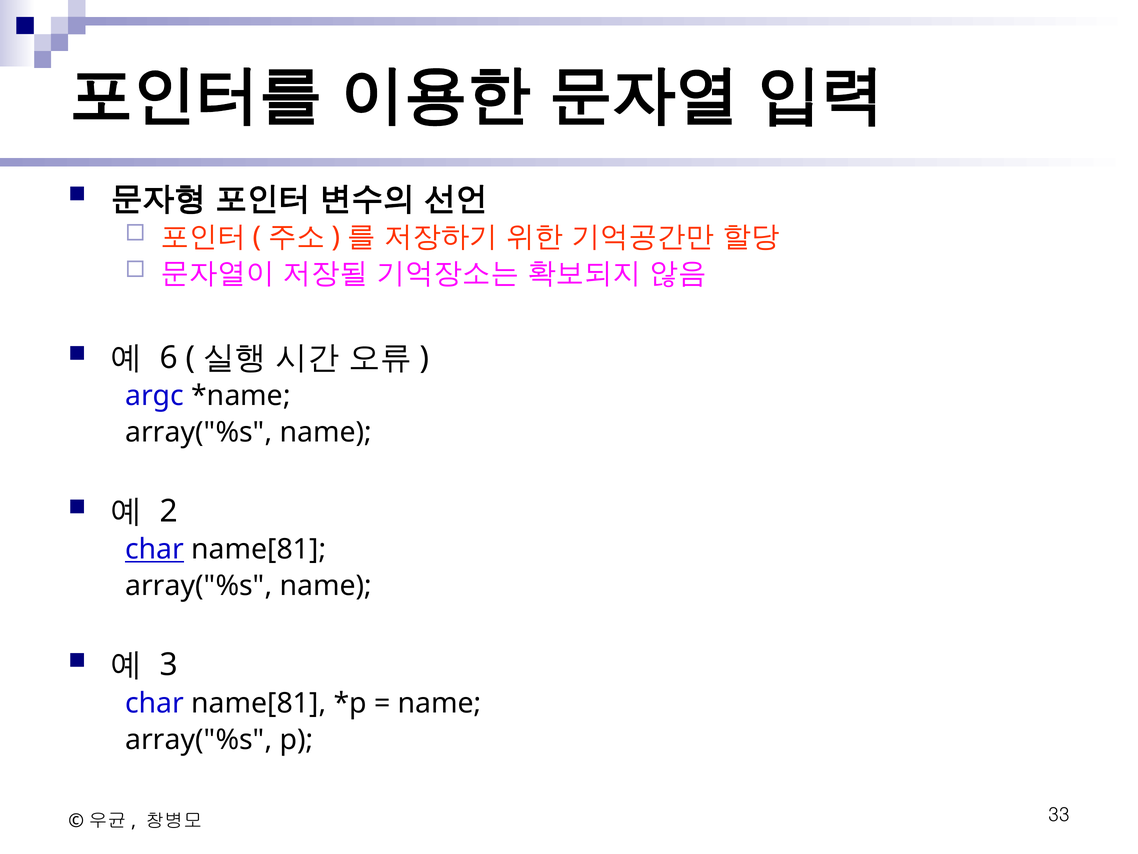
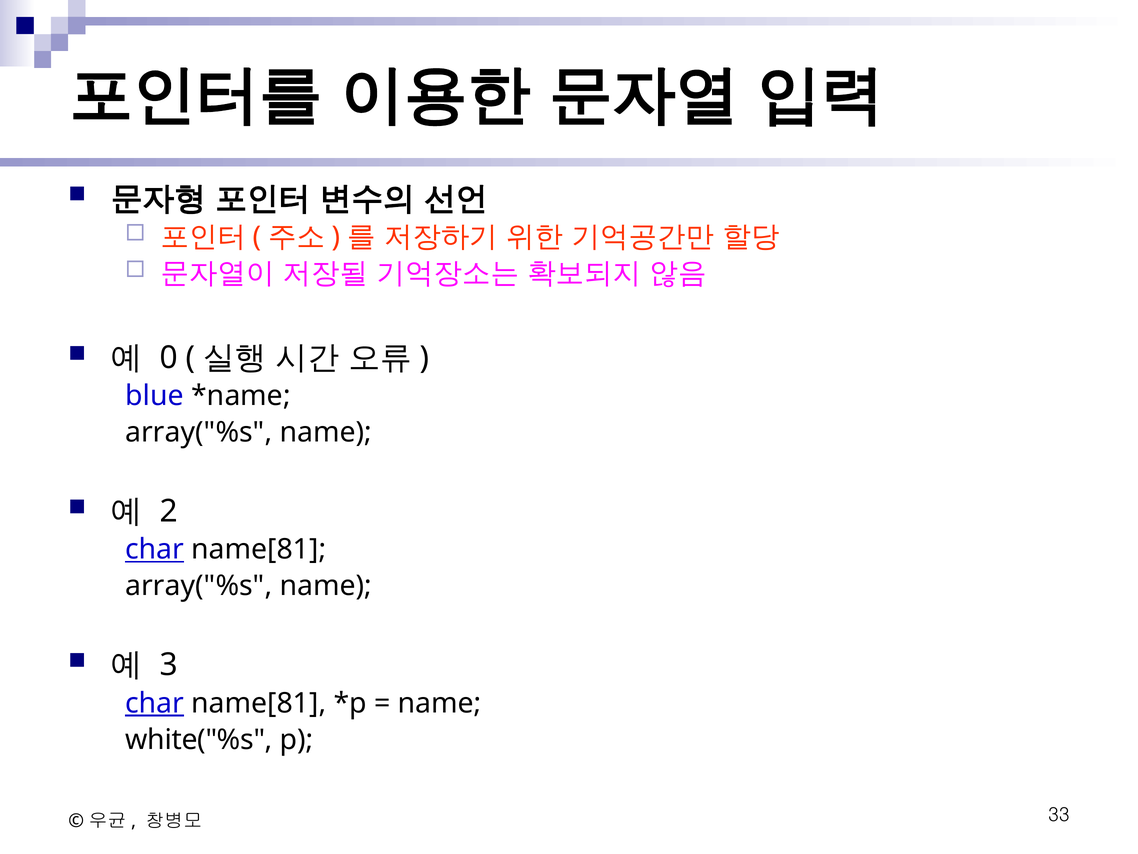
6: 6 -> 0 (169, 358)
argc: argc -> blue (155, 396)
char underline: none -> present (155, 703)
array("%s: array("%s -> white("%s (199, 739)
